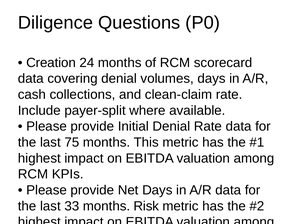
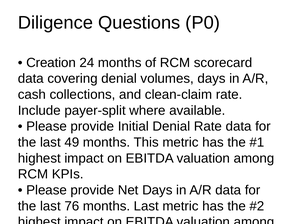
75: 75 -> 49 (72, 142)
33: 33 -> 76 (72, 206)
months Risk: Risk -> Last (146, 206)
